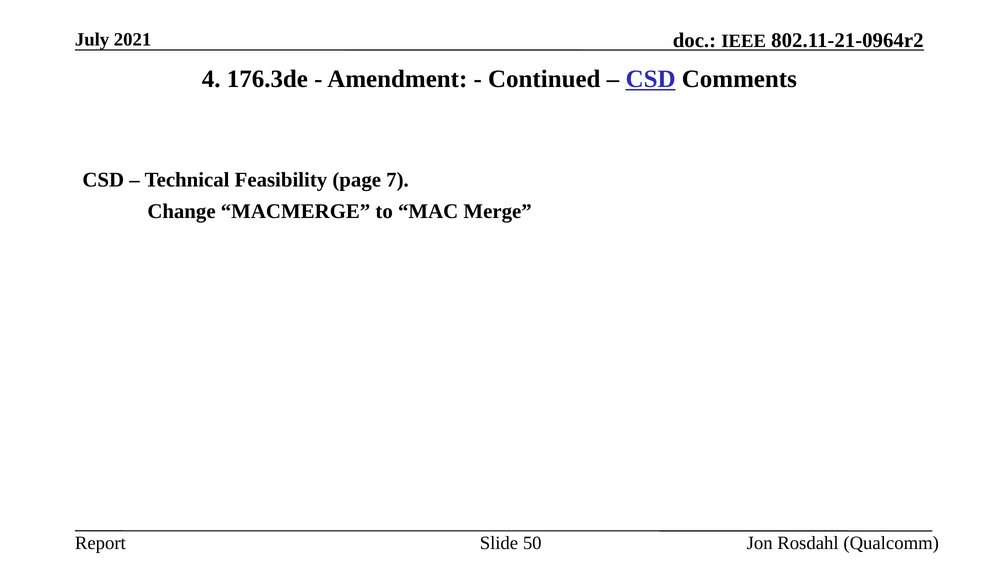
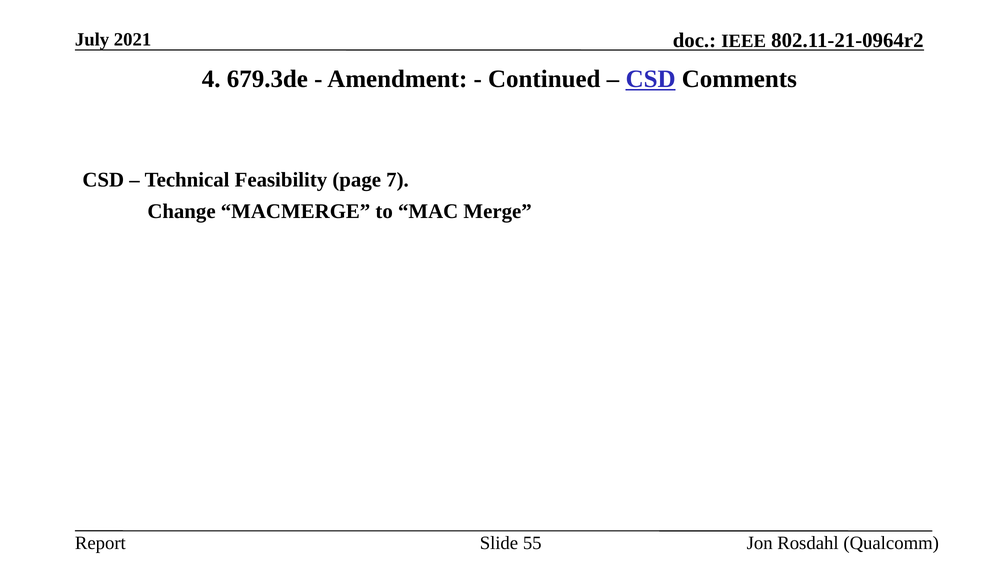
176.3de: 176.3de -> 679.3de (267, 79)
50: 50 -> 55 (532, 543)
